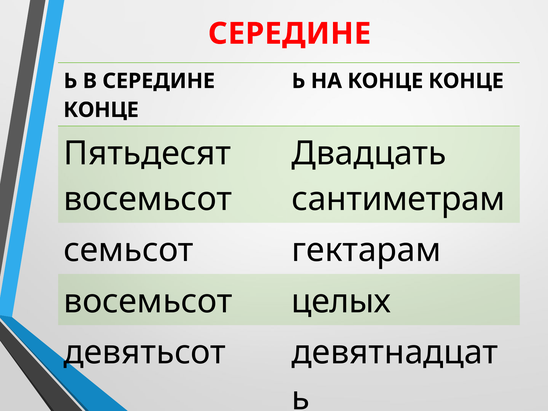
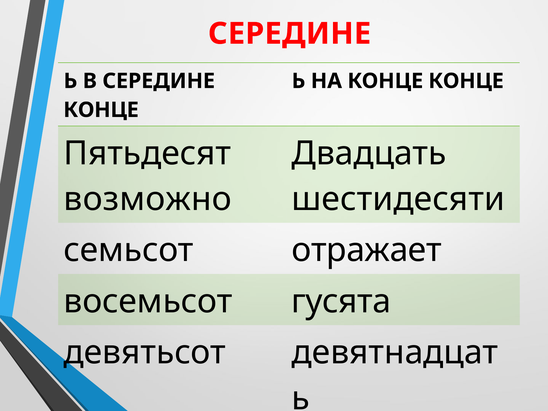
восемьсот: восемьсот -> возможно (148, 199)
сантиметрам: сантиметрам -> шестидесяти (398, 199)
гектарам: гектарам -> отражает (367, 250)
целых: целых -> гусята (341, 301)
